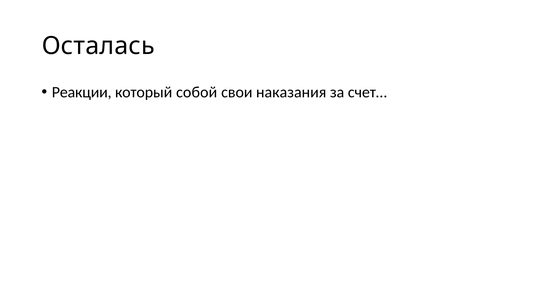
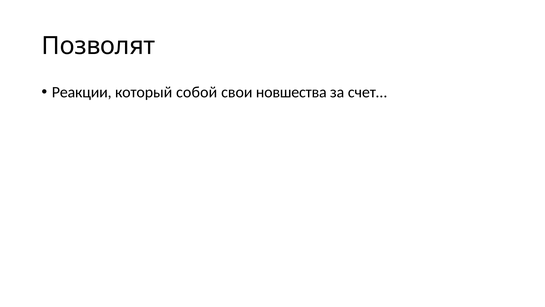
Осталась: Осталась -> Позволят (98, 46)
наказания: наказания -> новшества (291, 92)
